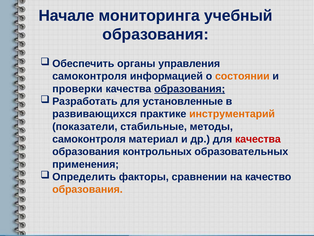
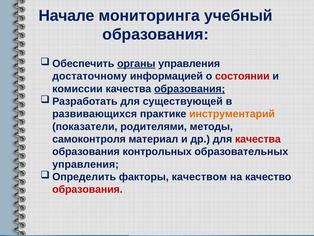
органы underline: none -> present (136, 63)
самоконтроля: самоконтроля -> достаточному (90, 76)
состоянии colour: orange -> red (242, 76)
проверки: проверки -> комиссии (77, 89)
установленные: установленные -> существующей (183, 101)
стабильные: стабильные -> родителями (154, 126)
применения: применения -> управления (85, 164)
сравнении: сравнении -> качеством (199, 177)
образования colour: orange -> red (87, 189)
